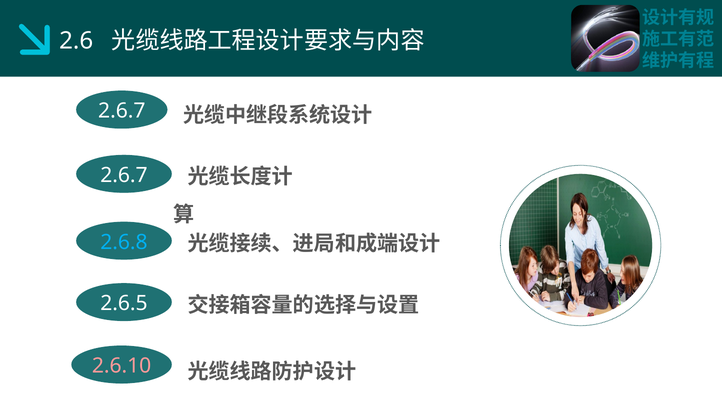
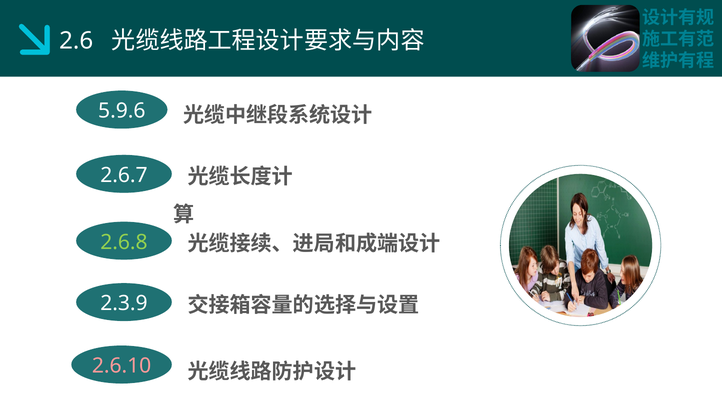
2.6.7: 2.6.7 -> 5.9.6 (122, 111)
2.6.8 colour: light blue -> light green (124, 242)
2.6.5: 2.6.5 -> 2.3.9 (124, 304)
